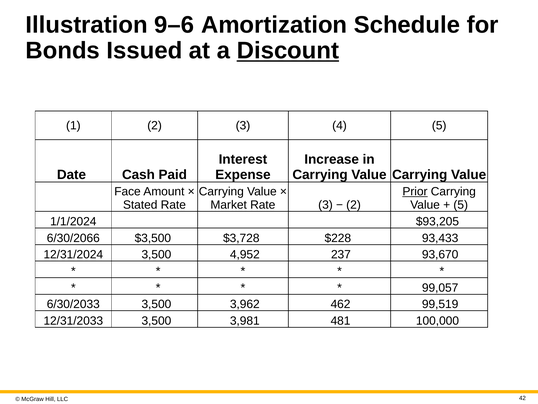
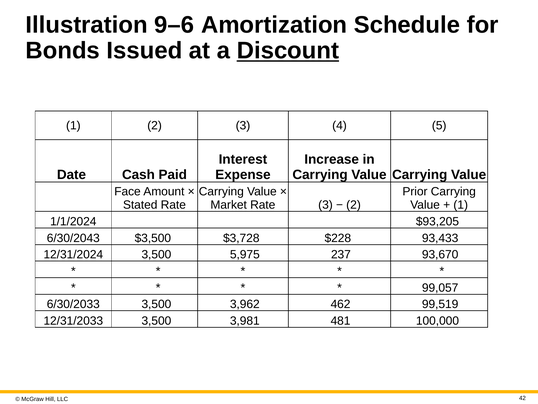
Prior underline: present -> none (415, 191)
5: 5 -> 1 (461, 205)
6/30/2066: 6/30/2066 -> 6/30/2043 (73, 238)
4,952: 4,952 -> 5,975 (245, 254)
